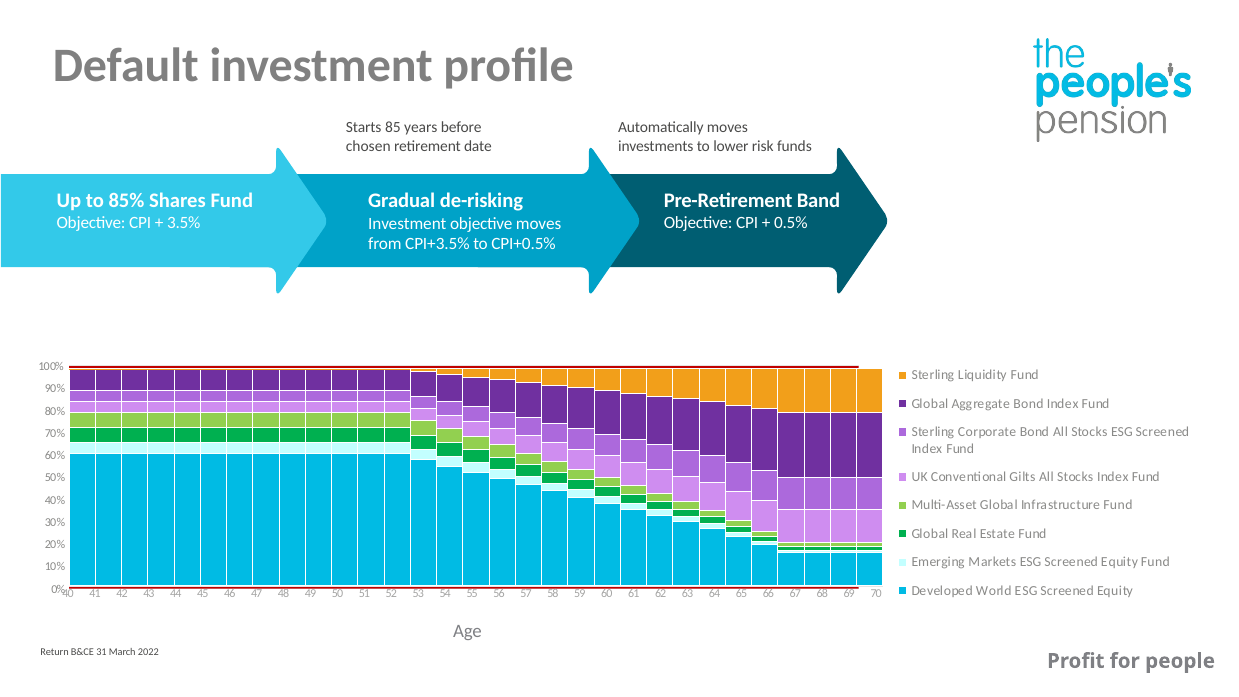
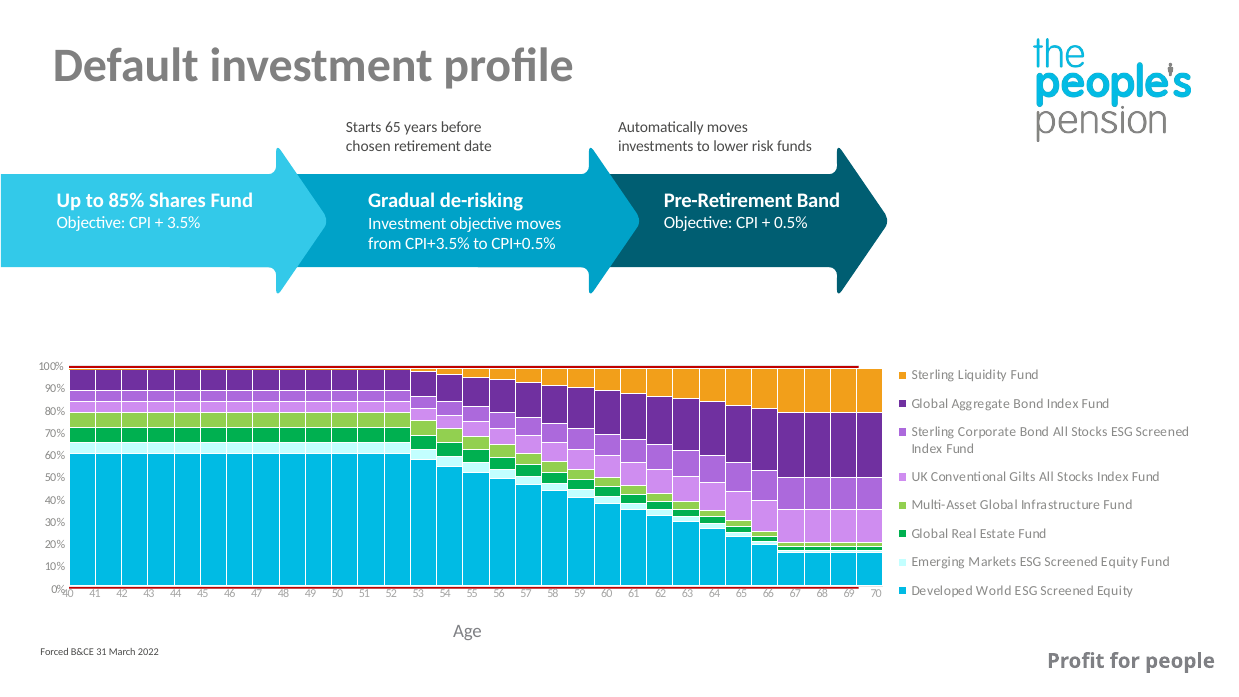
Starts 85: 85 -> 65 (393, 128)
Return: Return -> Forced (55, 653)
